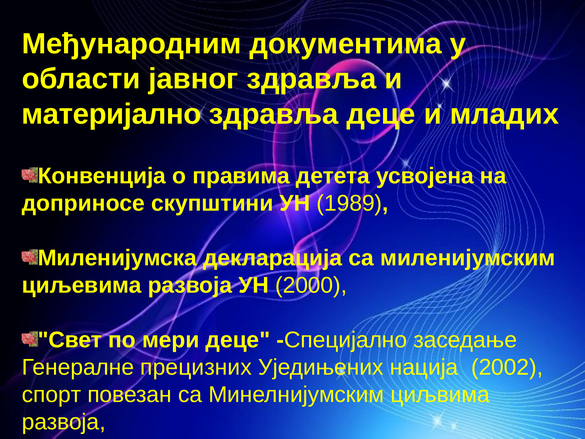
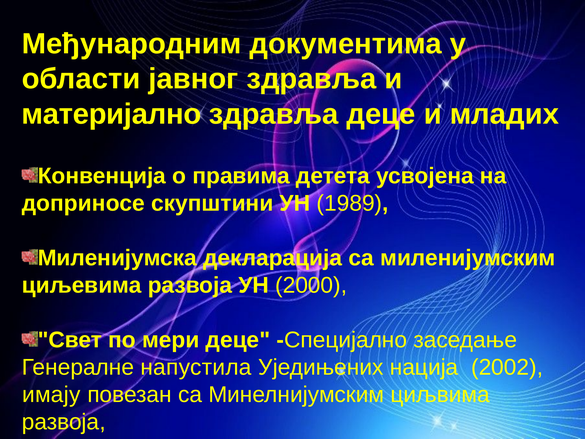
прецизних: прецизних -> напустила (196, 367)
спорт: спорт -> имају (51, 394)
